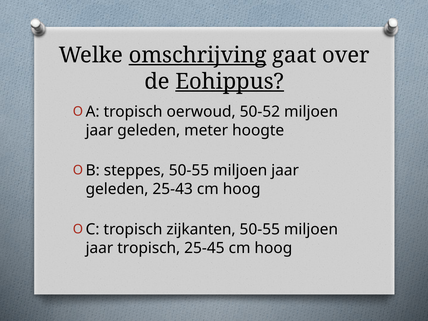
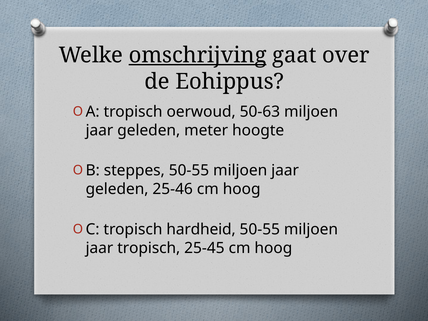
Eohippus underline: present -> none (230, 82)
50-52: 50-52 -> 50-63 (260, 112)
25-43: 25-43 -> 25-46 (173, 189)
zijkanten: zijkanten -> hardheid (201, 229)
